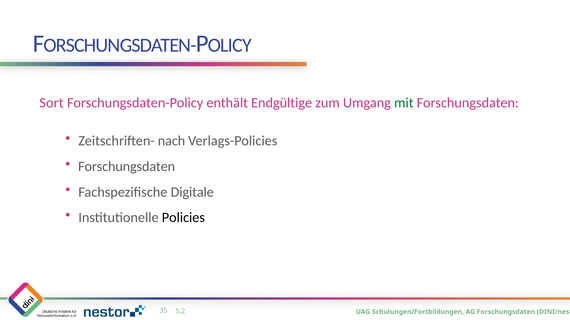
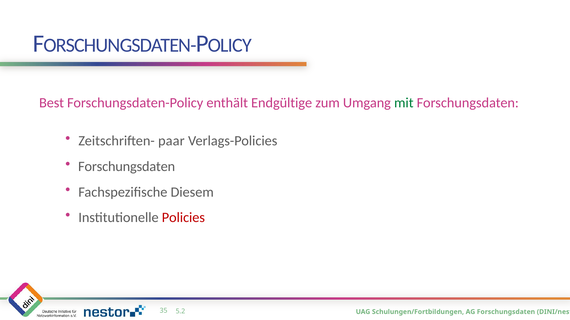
Sort: Sort -> Best (52, 103)
nach: nach -> paar (171, 141)
Digitale: Digitale -> Diesem (192, 192)
Policies colour: black -> red (183, 218)
